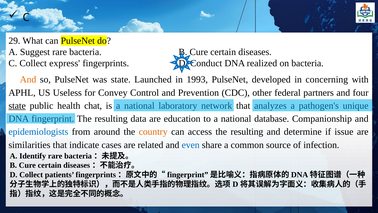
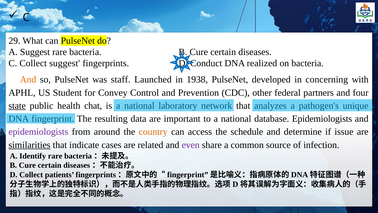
Collect express: express -> suggest (65, 63)
was state: state -> staff (121, 79)
1993: 1993 -> 1938 (197, 79)
Useless: Useless -> Student (67, 93)
education: education -> important (182, 119)
database Companionship: Companionship -> Epidemiologists (322, 119)
epidemiologists colour: blue -> purple (38, 132)
access the resulting: resulting -> schedule (247, 132)
similarities underline: none -> present (29, 145)
even colour: blue -> purple (191, 145)
